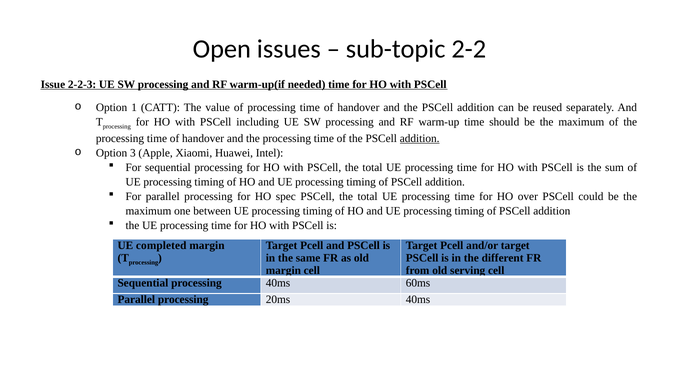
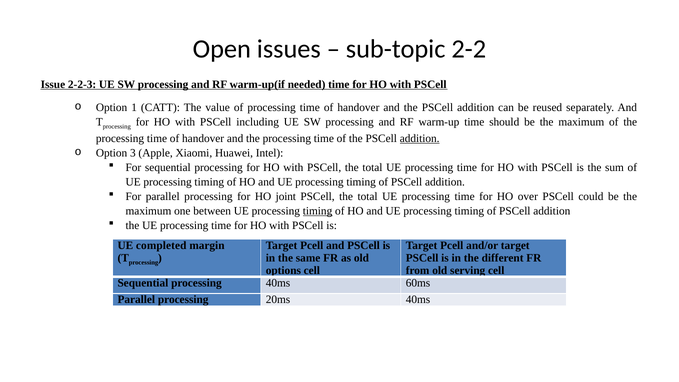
spec: spec -> joint (286, 196)
timing underline: none -> present (318, 211)
margin: margin -> options (283, 271)
